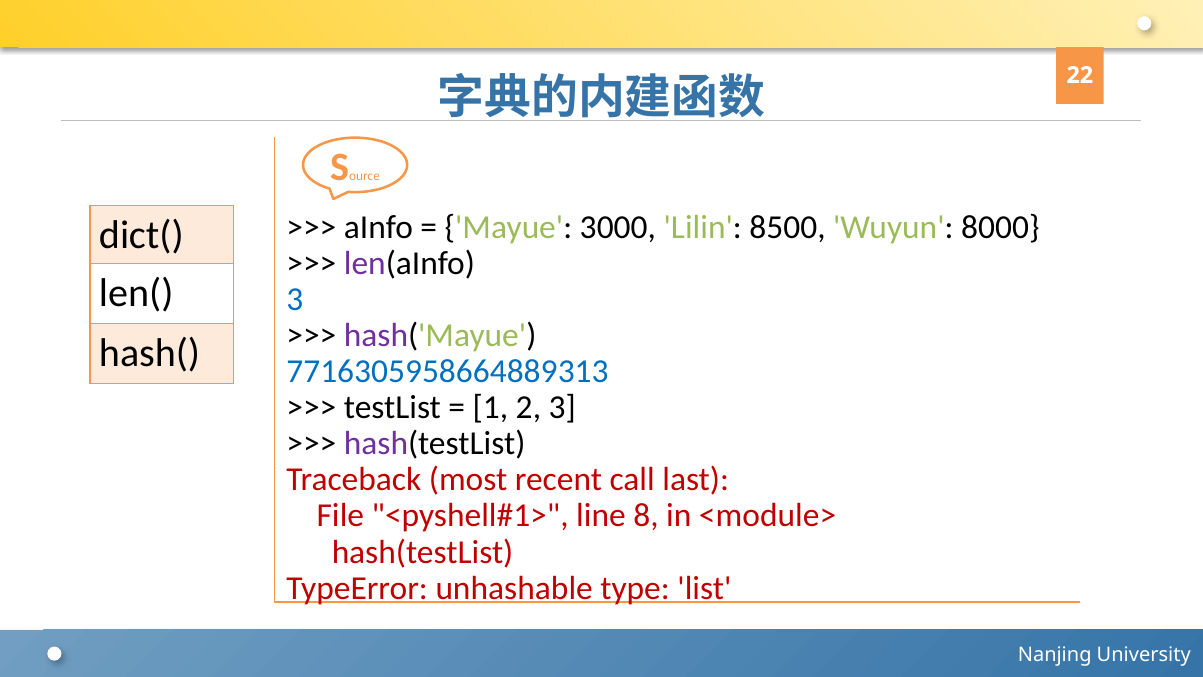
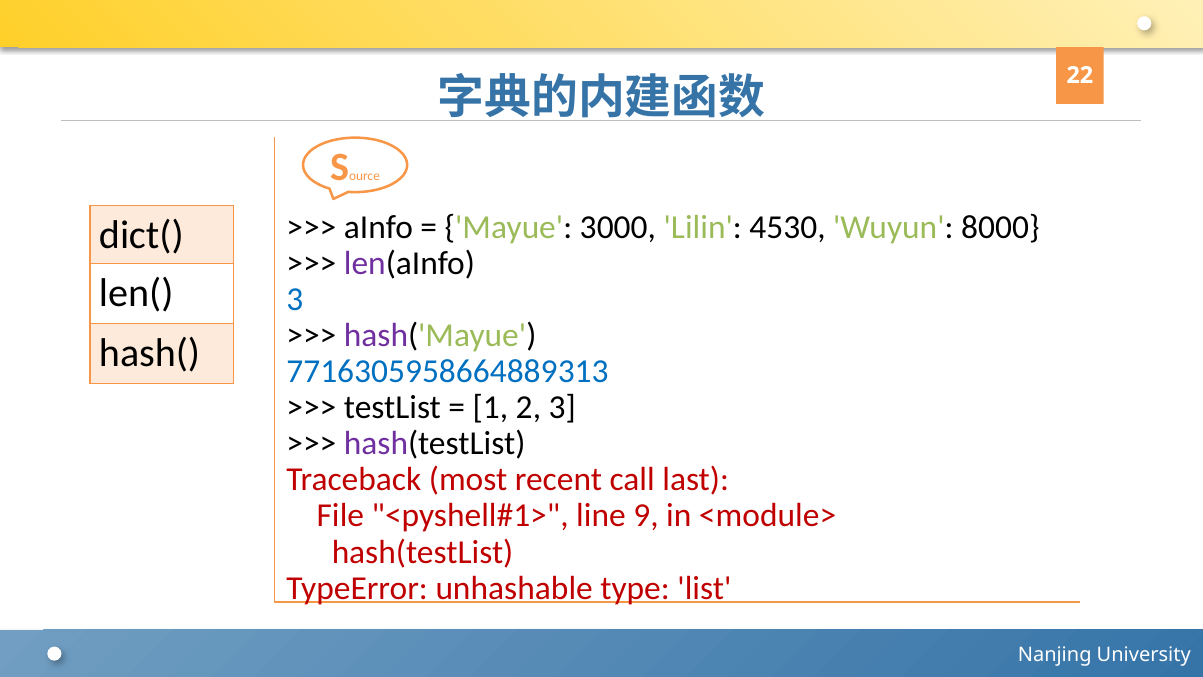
8500: 8500 -> 4530 (787, 227)
8: 8 -> 9 (646, 516)
